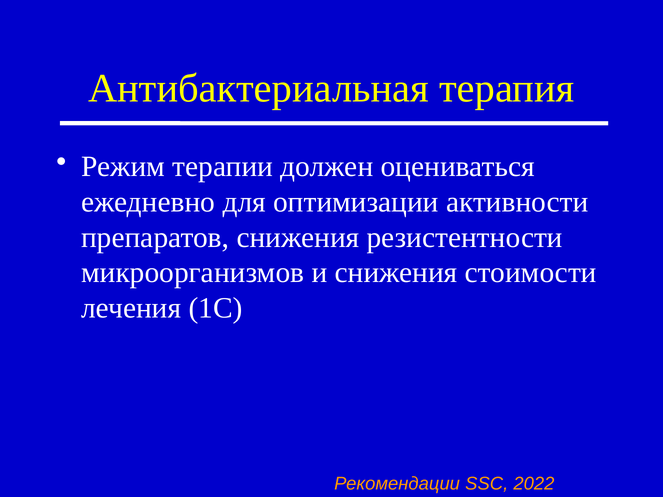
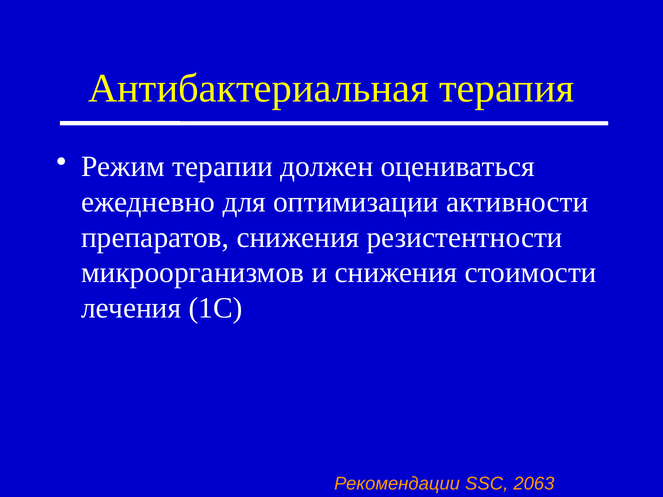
2022: 2022 -> 2063 (534, 484)
